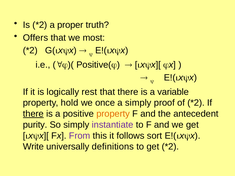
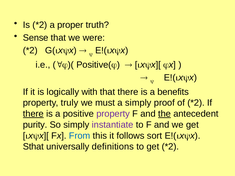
Offers: Offers -> Sense (36, 38)
most: most -> were (94, 38)
rest: rest -> with (90, 92)
variable: variable -> benefits (173, 92)
hold: hold -> truly (70, 103)
once: once -> must (105, 103)
property colour: orange -> purple (113, 114)
the underline: none -> present (164, 114)
From colour: purple -> blue (80, 136)
Write: Write -> Sthat (33, 147)
